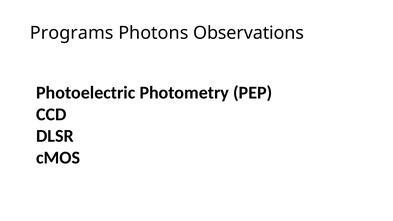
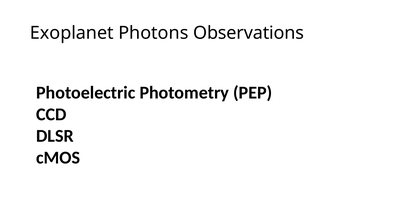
Programs: Programs -> Exoplanet (72, 33)
